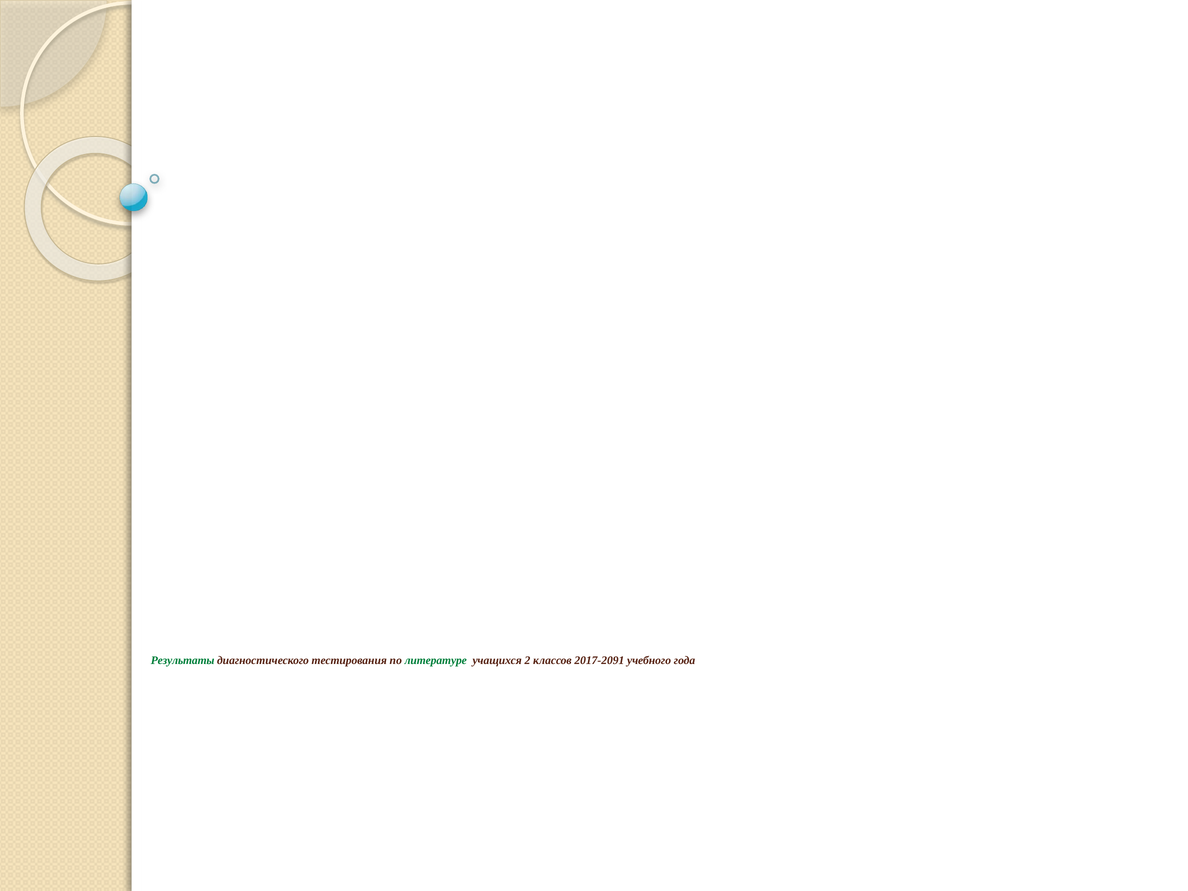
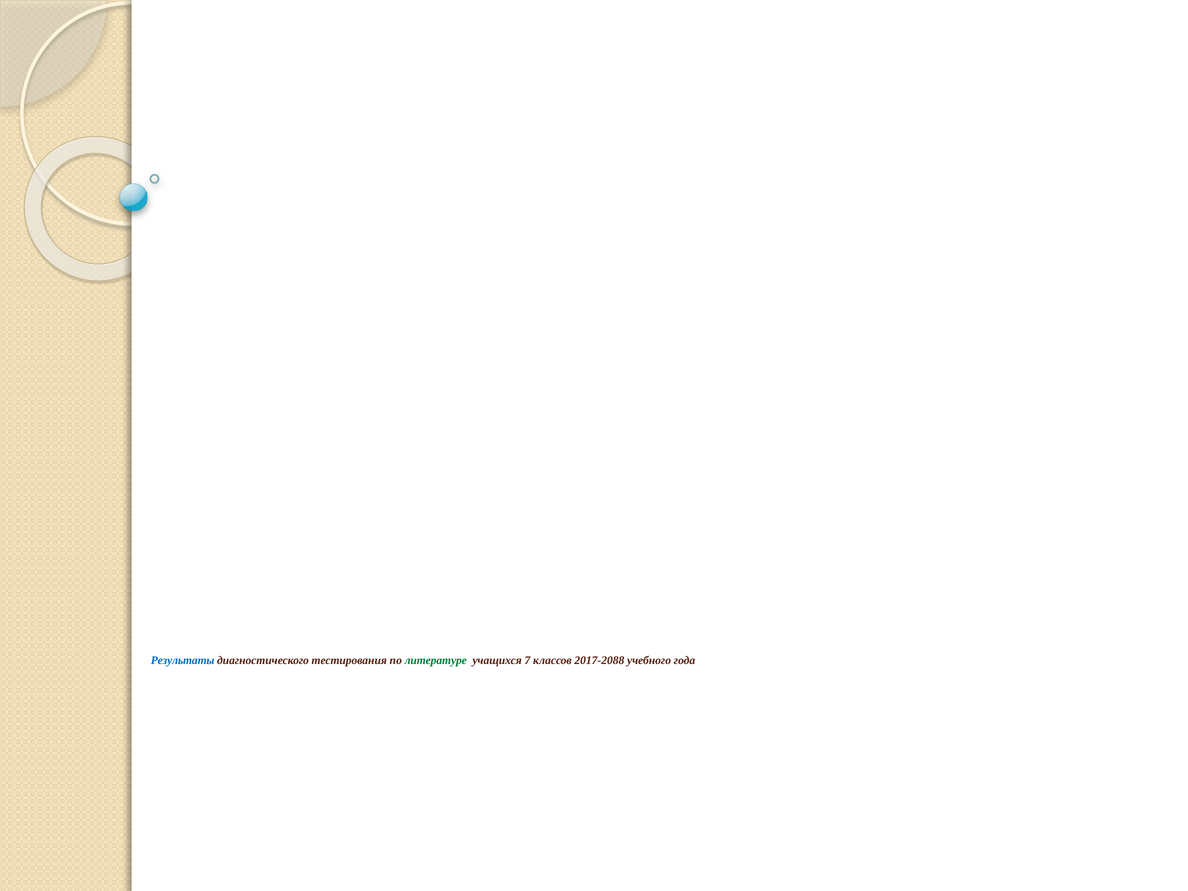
Результаты colour: green -> blue (183, 660)
2: 2 -> 7 (527, 660)
2017-2091: 2017-2091 -> 2017-2088 (599, 660)
